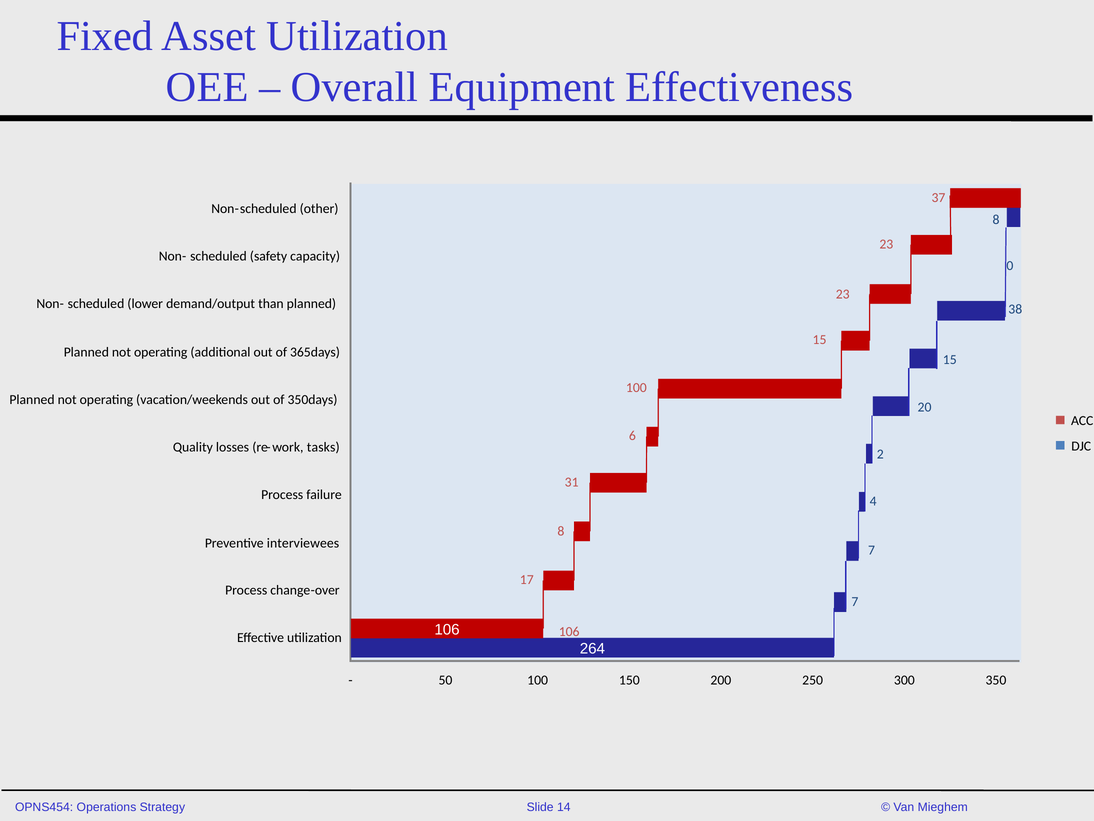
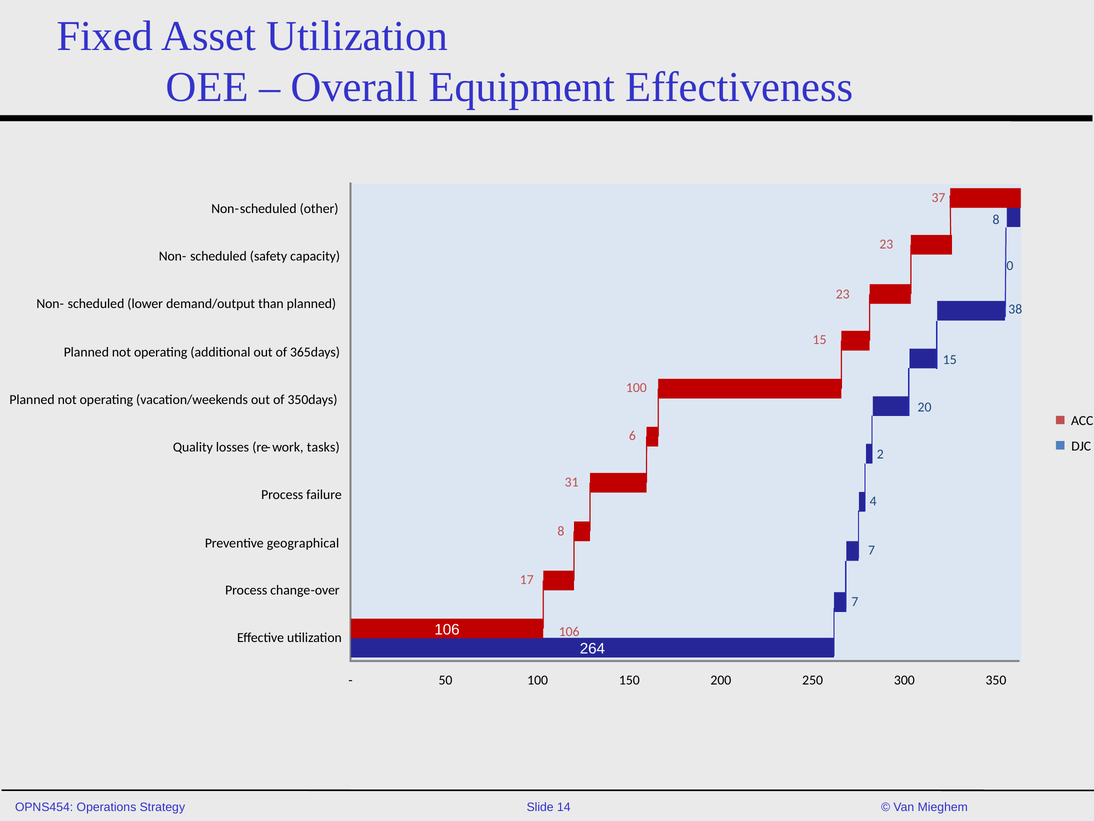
interviewees: interviewees -> geographical (303, 543)
